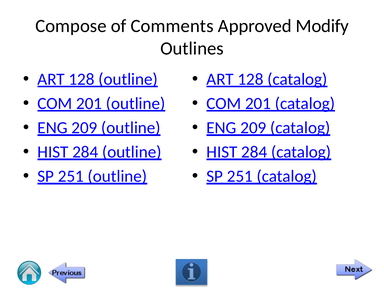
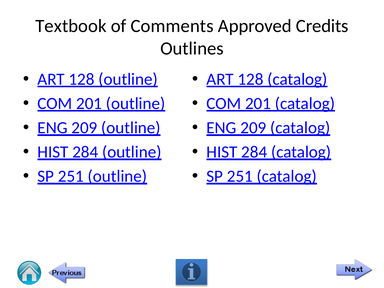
Compose: Compose -> Textbook (71, 26)
Modify: Modify -> Credits (322, 26)
